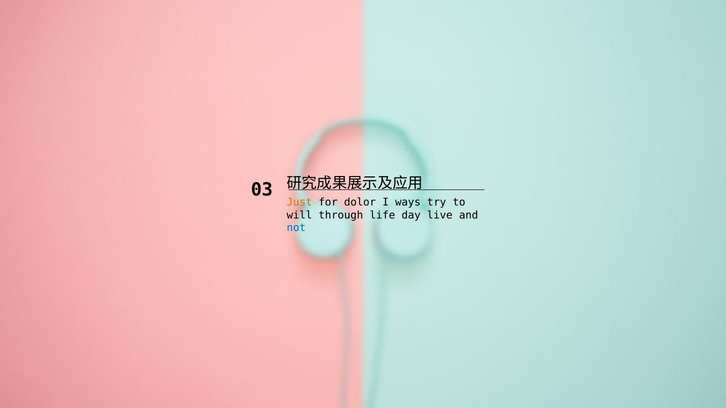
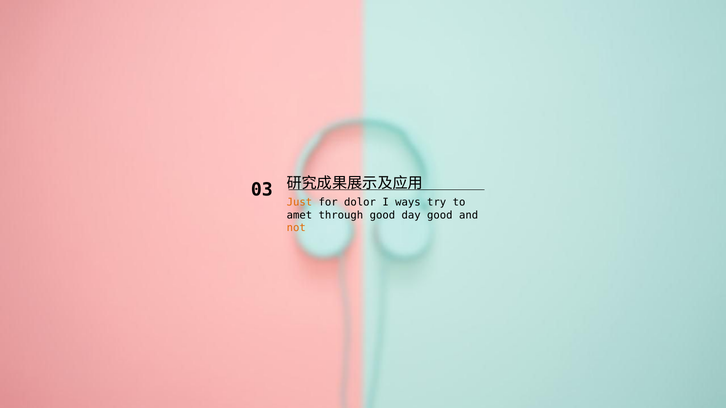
will: will -> amet (299, 215)
through life: life -> good (382, 215)
day live: live -> good (440, 215)
not colour: blue -> orange (296, 228)
